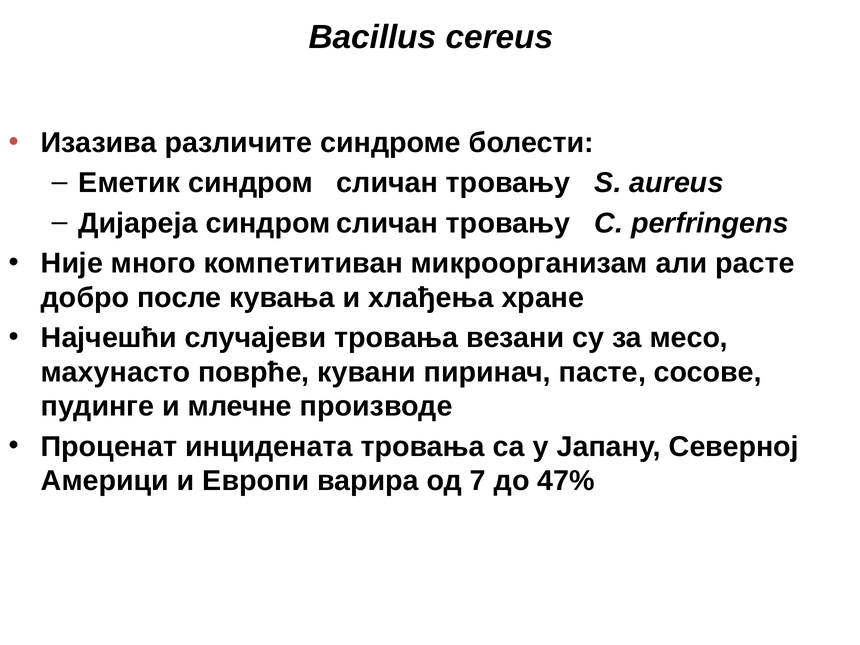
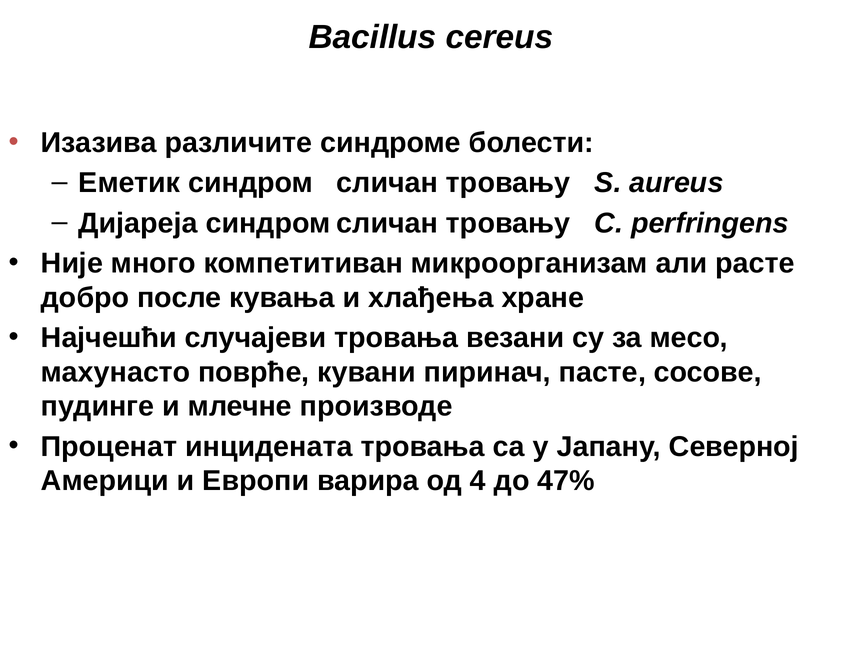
7: 7 -> 4 (478, 481)
